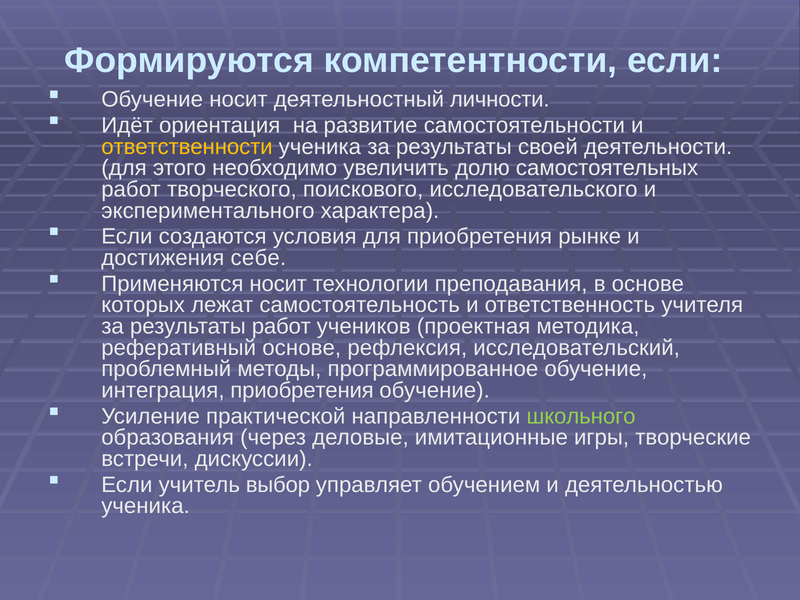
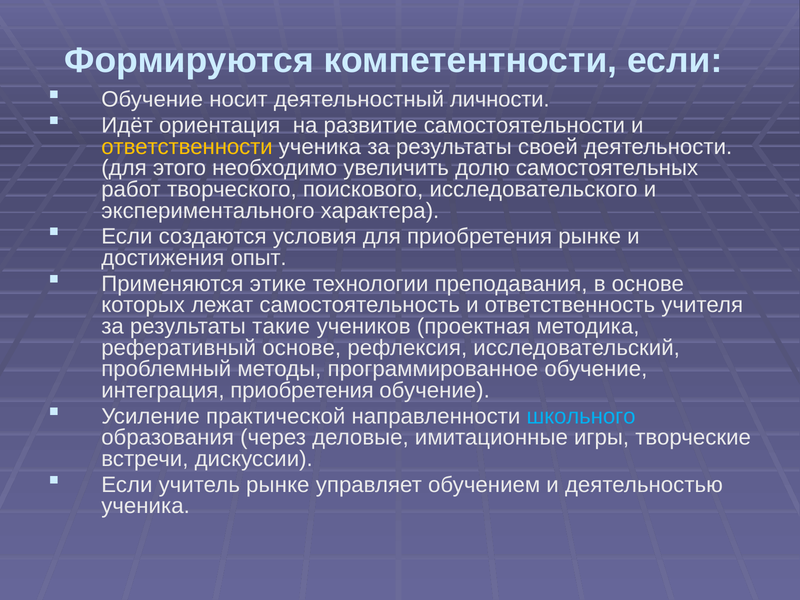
себе: себе -> опыт (259, 258)
Применяются носит: носит -> этике (278, 284)
результаты работ: работ -> такие (281, 326)
школьного colour: light green -> light blue (581, 416)
учитель выбор: выбор -> рынке (278, 485)
